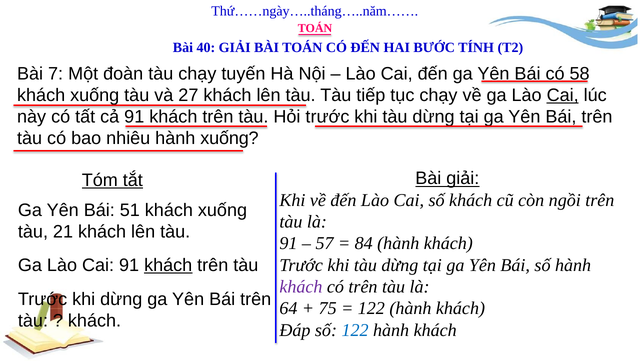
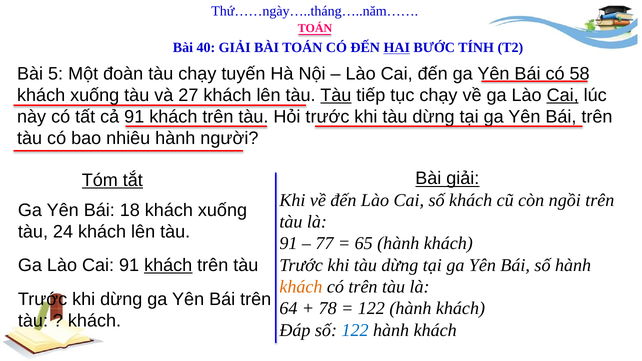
HAI underline: none -> present (397, 48)
7: 7 -> 5 (56, 73)
Tàu underline: none -> present (336, 95)
hành xuống: xuống -> người (229, 138)
51: 51 -> 18 (130, 210)
21: 21 -> 24 (63, 232)
57: 57 -> 77 (325, 243)
84: 84 -> 65 (364, 243)
khách colour: purple -> orange (301, 287)
75: 75 -> 78 (328, 308)
